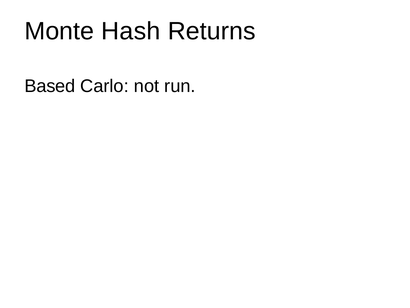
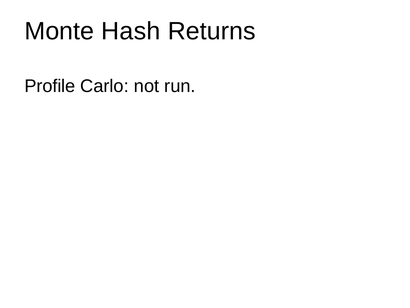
Based: Based -> Profile (50, 86)
